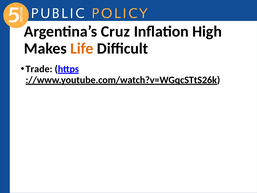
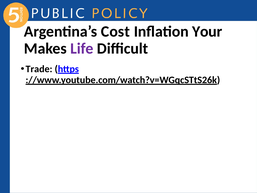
Cruz: Cruz -> Cost (115, 31)
High: High -> Your (207, 31)
Life colour: orange -> purple (82, 48)
